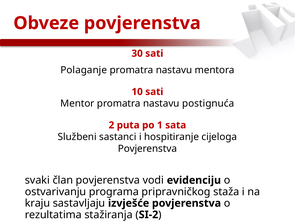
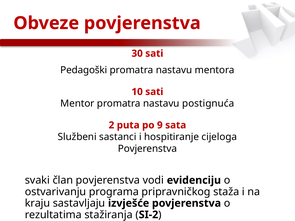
Polaganje: Polaganje -> Pedagoški (84, 70)
1: 1 -> 9 (160, 125)
